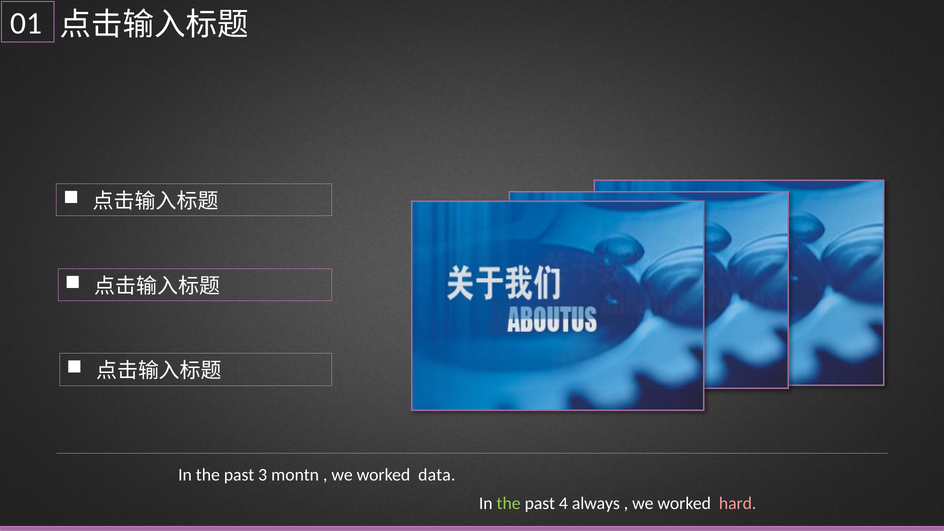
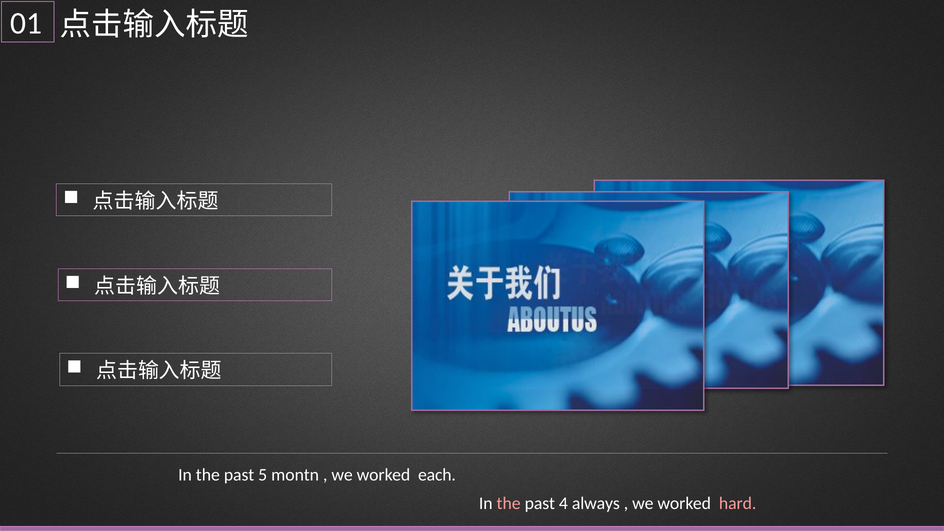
3: 3 -> 5 (263, 475)
data: data -> each (437, 475)
the colour: light green -> pink (509, 503)
